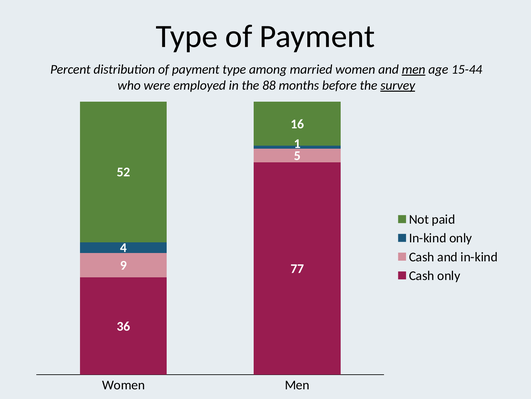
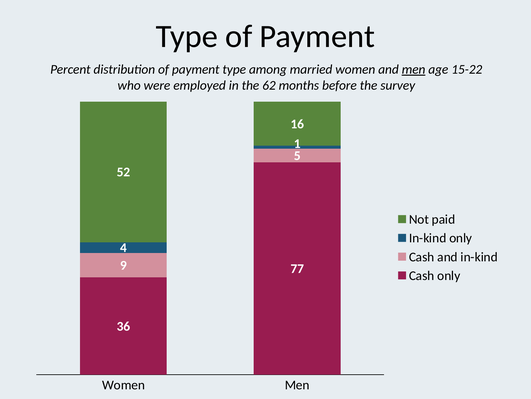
15-44: 15-44 -> 15-22 (467, 69)
88: 88 -> 62 (269, 85)
survey underline: present -> none (398, 85)
